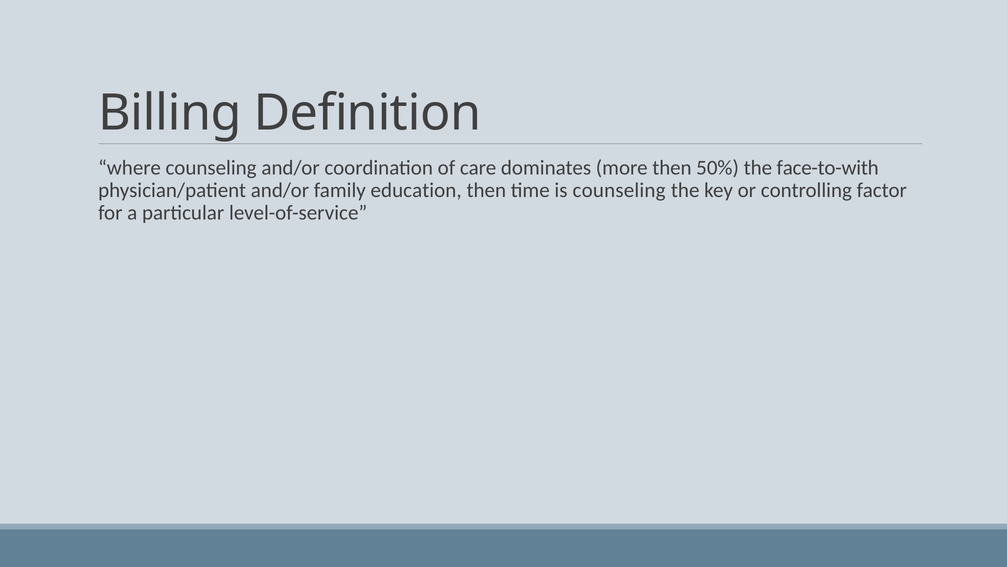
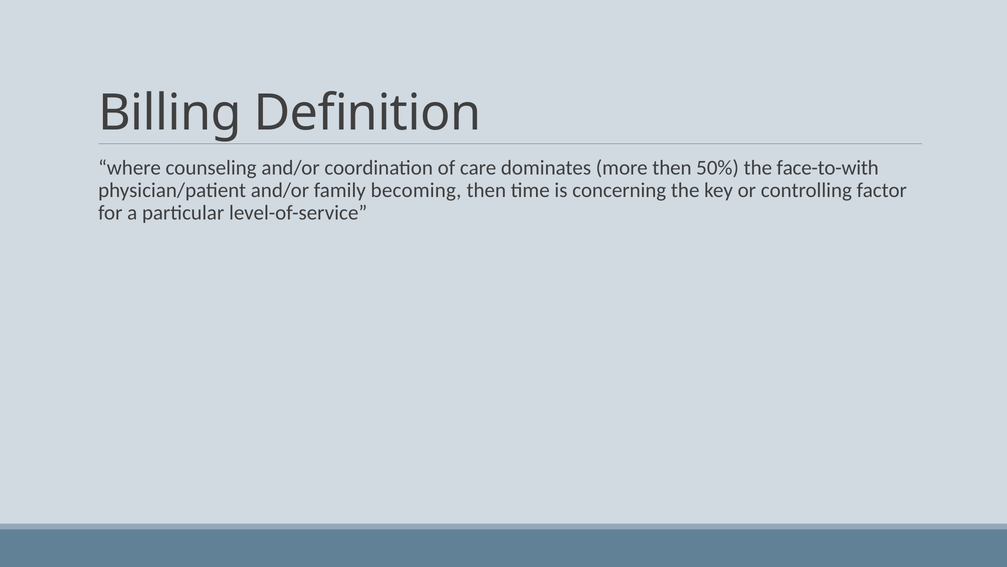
education: education -> becoming (416, 190)
is counseling: counseling -> concerning (619, 190)
